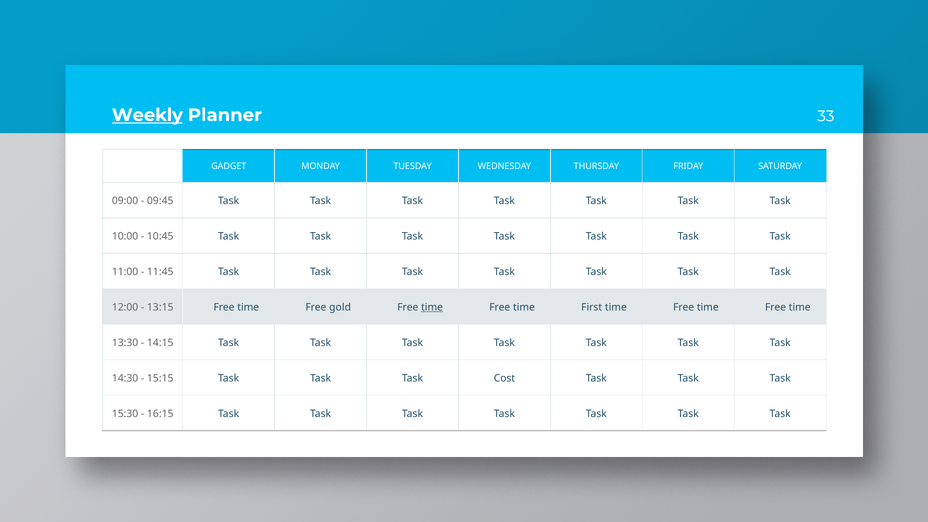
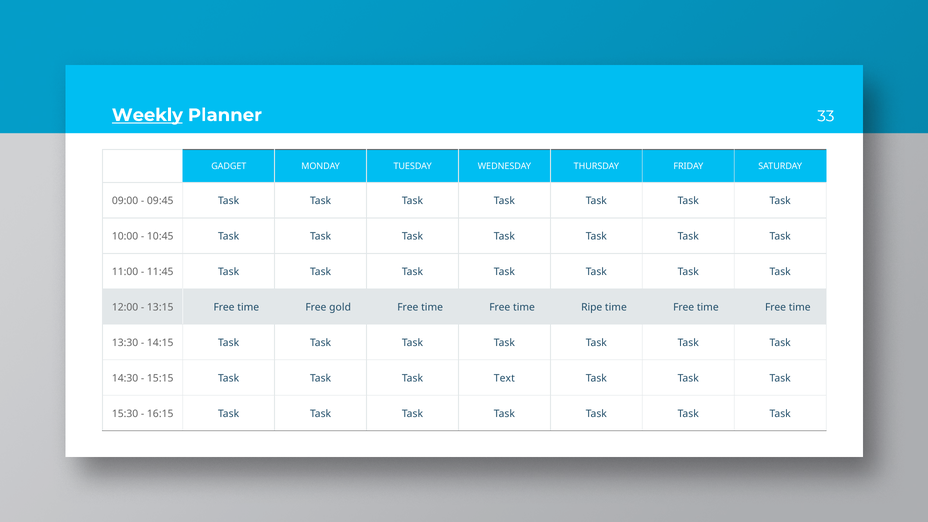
time underline: present -> none (432, 307)
First: First -> Ripe (592, 307)
Cost: Cost -> Text (504, 378)
